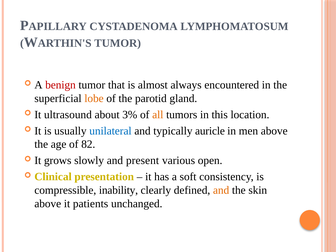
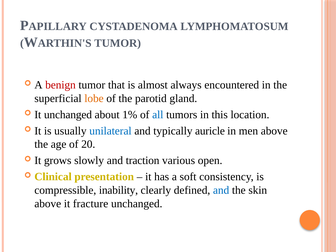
It ultrasound: ultrasound -> unchanged (68, 115)
3%: 3% -> 1% (130, 115)
all colour: orange -> blue (158, 115)
82: 82 -> 20 (88, 144)
present: present -> traction (143, 161)
and colour: orange -> blue (221, 190)
patients: patients -> fracture (91, 204)
